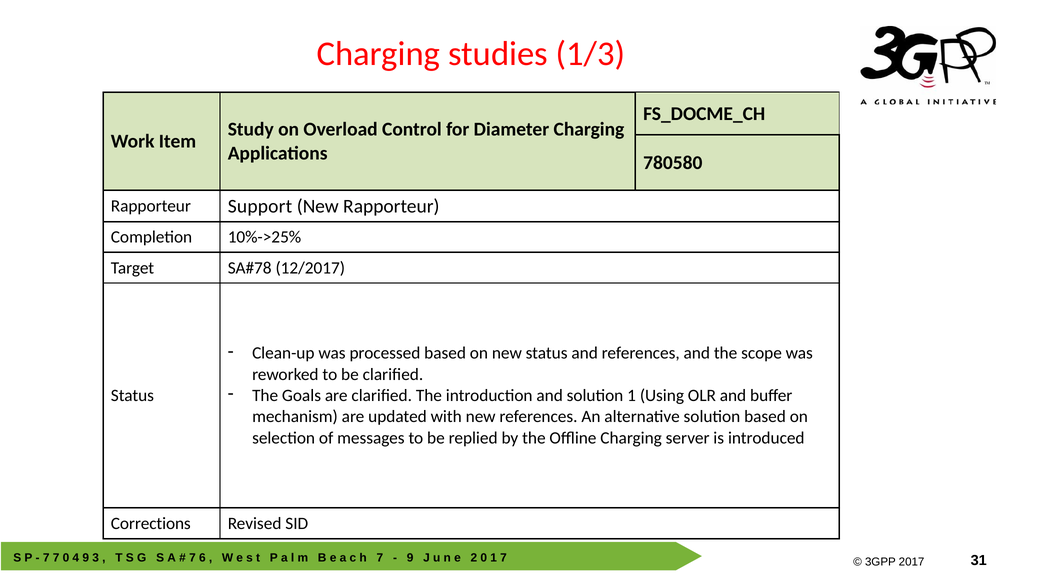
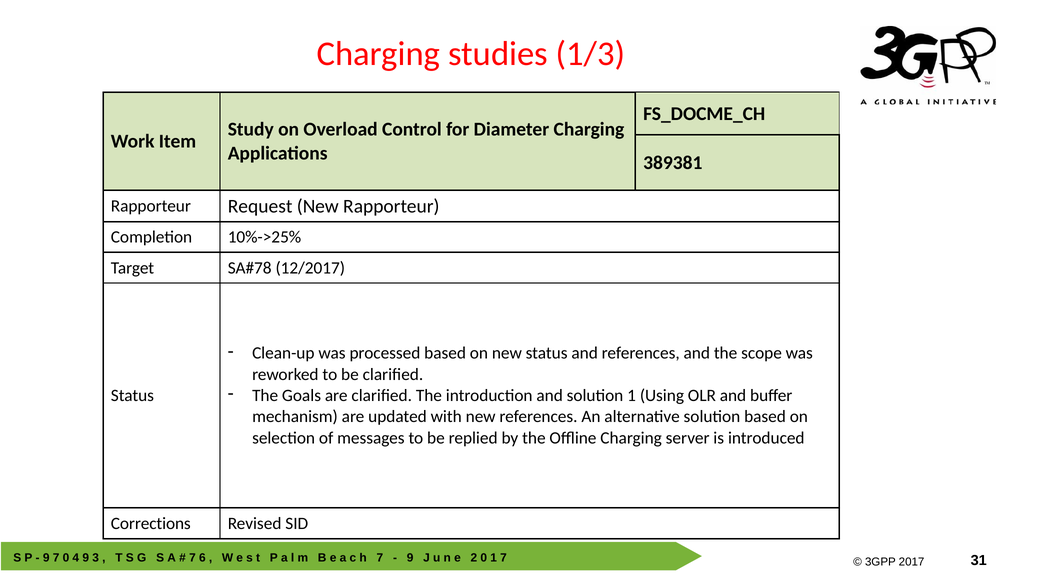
780580: 780580 -> 389381 (673, 163)
Support: Support -> Request (260, 206)
7: 7 -> 9 (46, 558)
